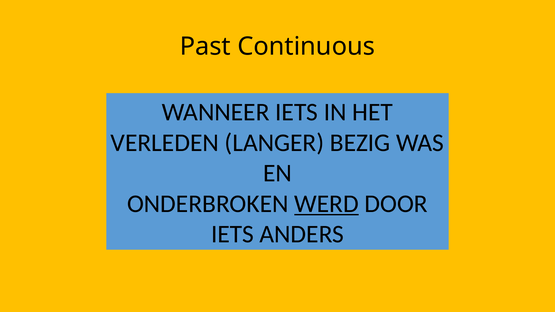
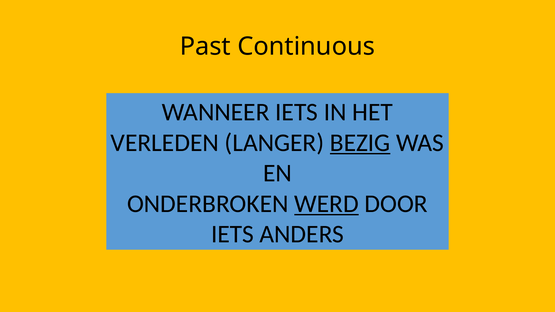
BEZIG underline: none -> present (360, 143)
